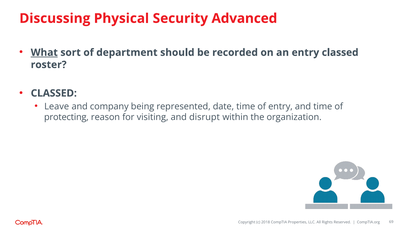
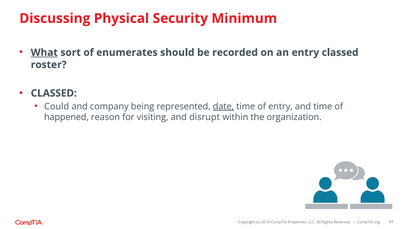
Advanced: Advanced -> Minimum (244, 18)
department: department -> enumerates (127, 52)
Leave: Leave -> Could (57, 106)
date underline: none -> present (223, 106)
protecting: protecting -> happened (66, 117)
